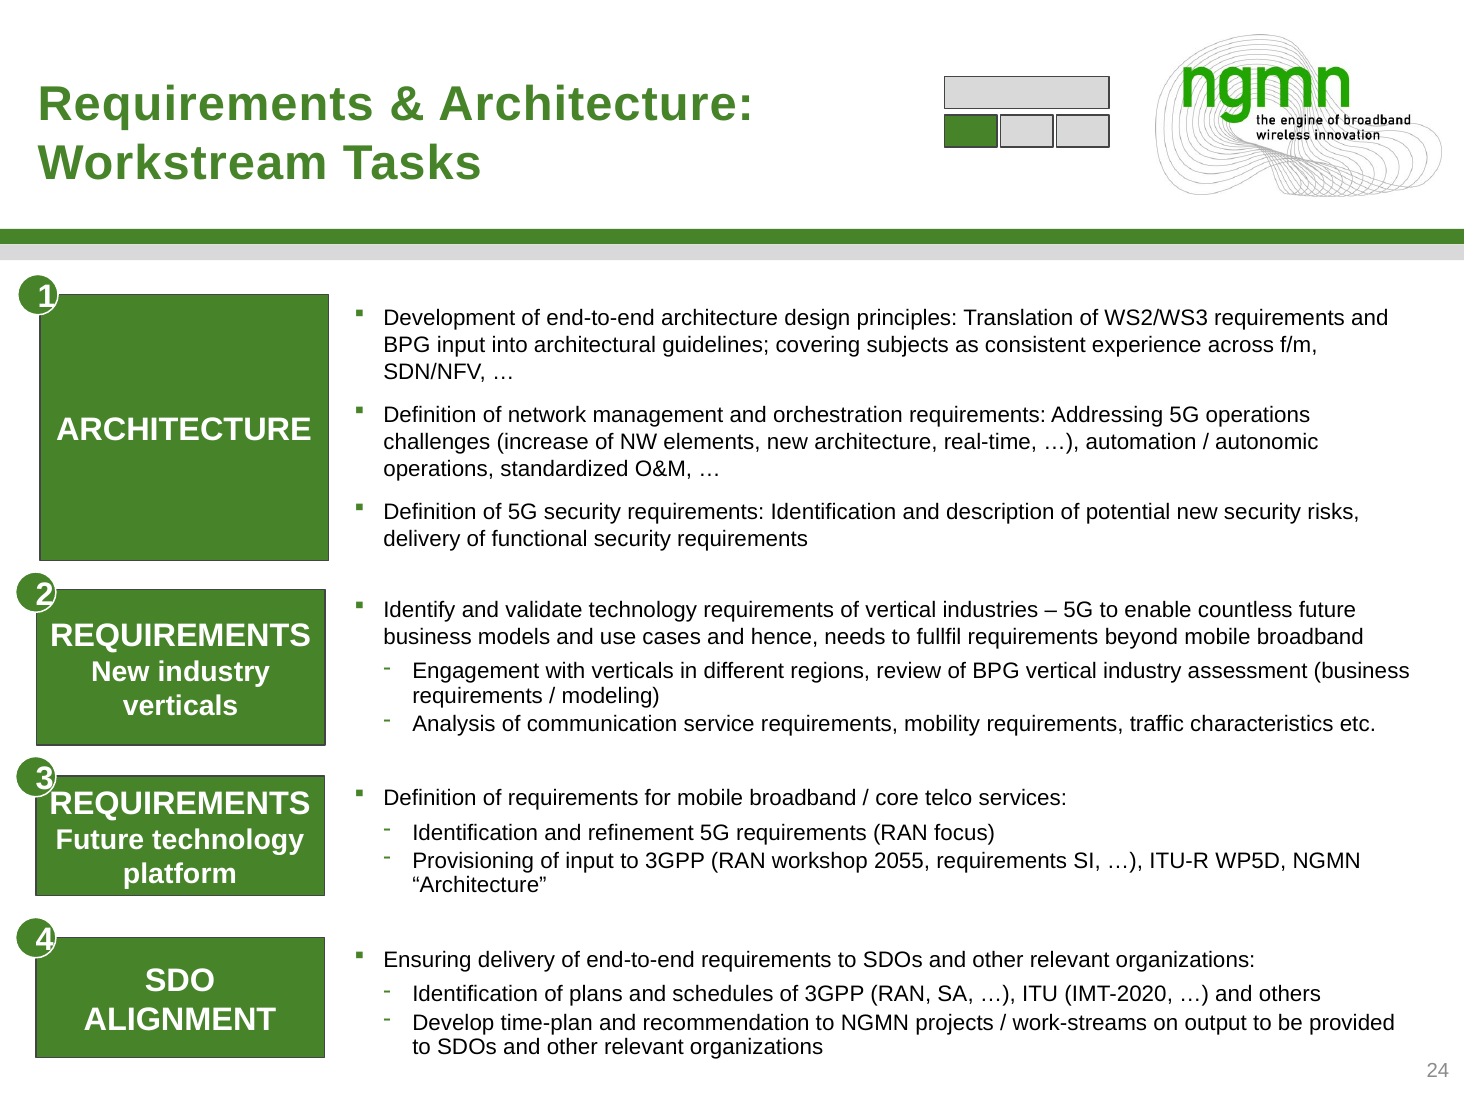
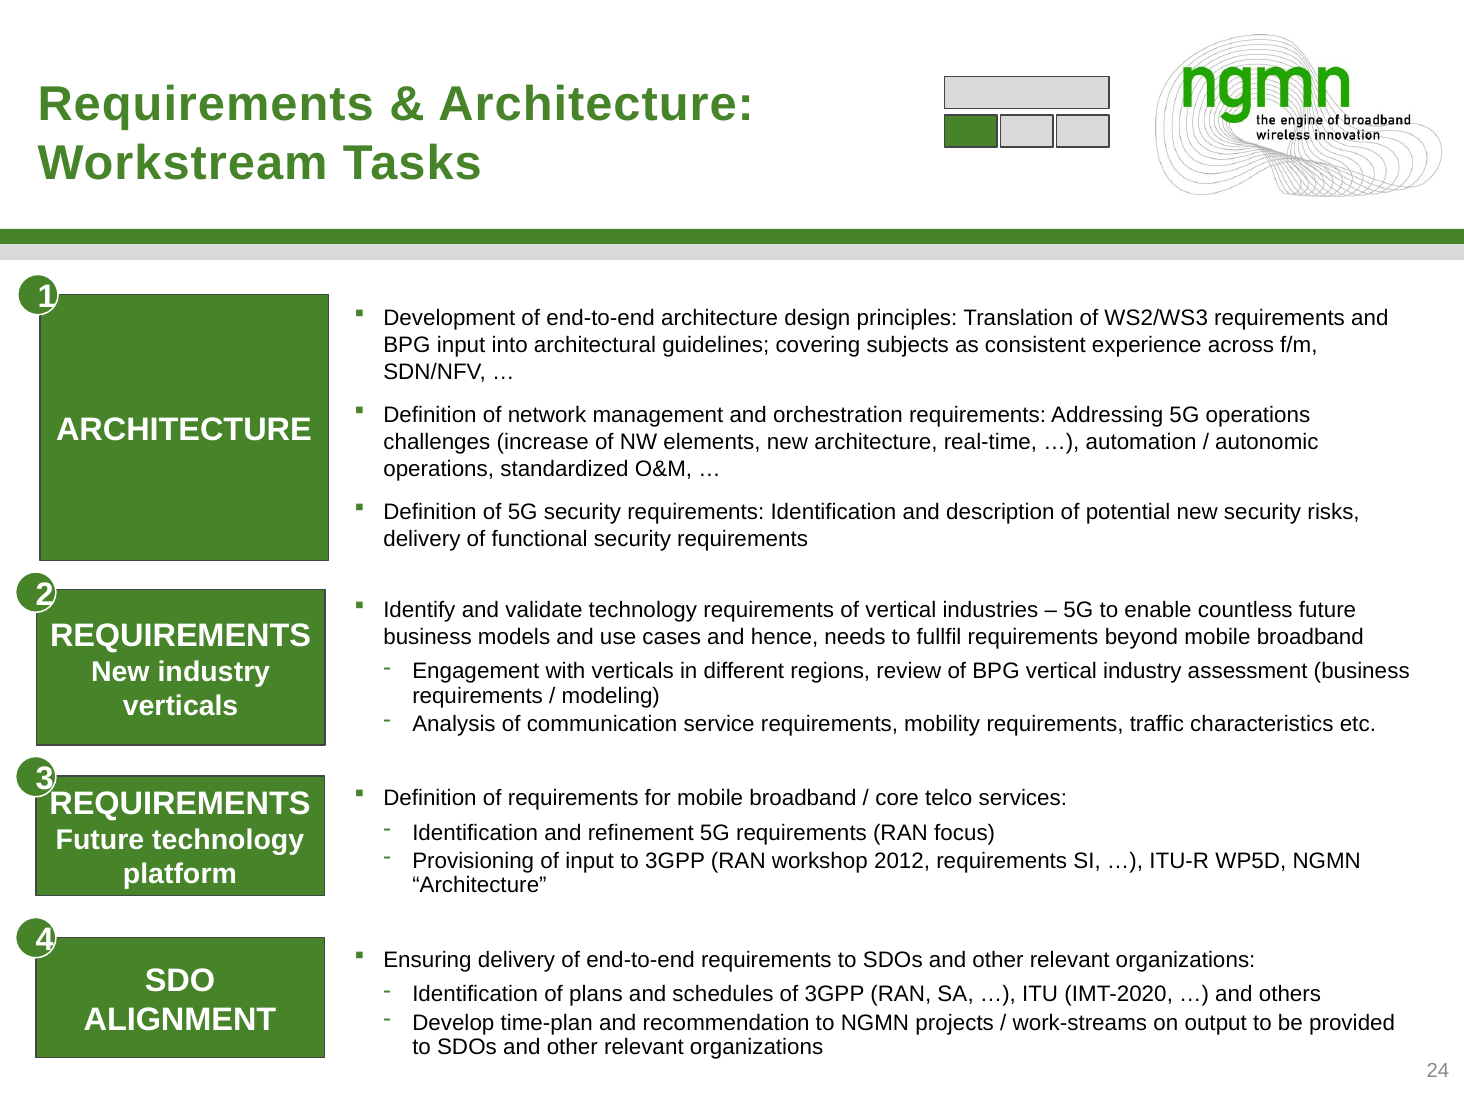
2055: 2055 -> 2012 (902, 861)
